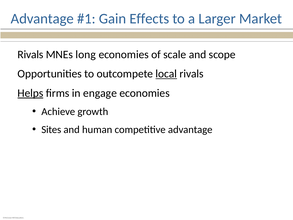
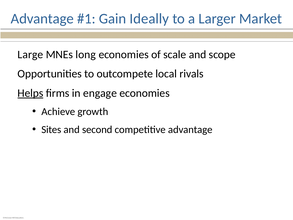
Effects: Effects -> Ideally (149, 19)
Rivals: Rivals -> Large (30, 55)
local underline: present -> none (166, 74)
human: human -> second (97, 130)
